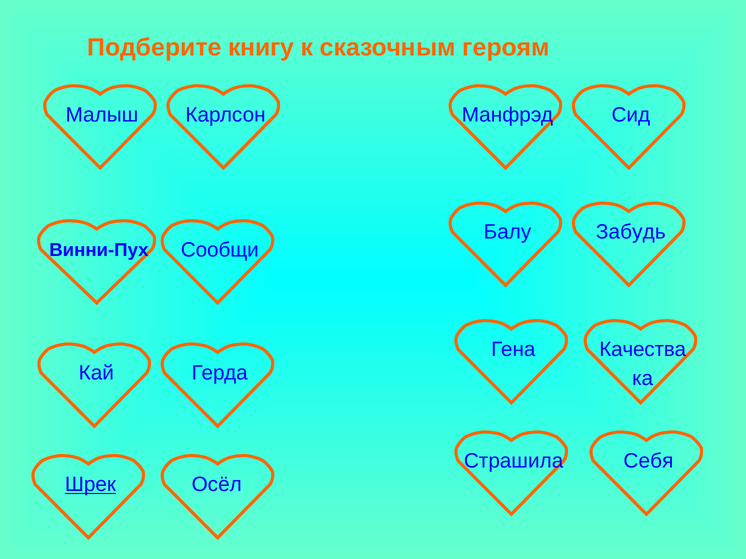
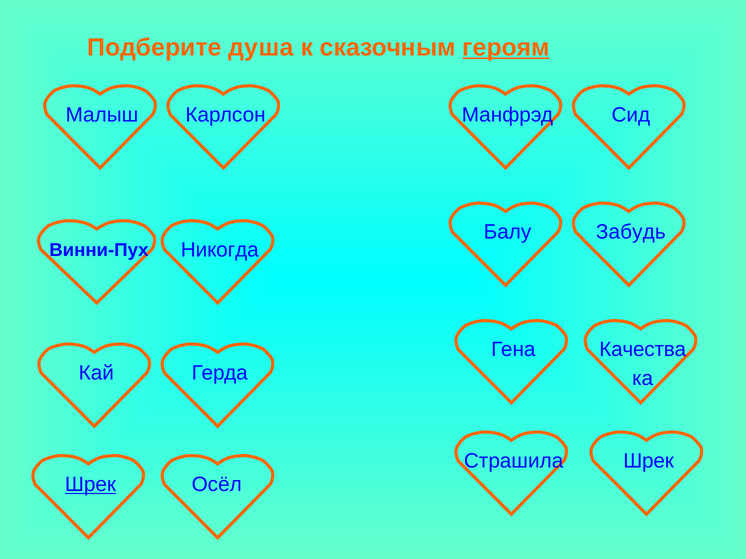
книгу: книгу -> душа (261, 48)
героям underline: none -> present (506, 48)
Сообщи: Сообщи -> Никогда (220, 250)
Страшила Себя: Себя -> Шрек (649, 461)
